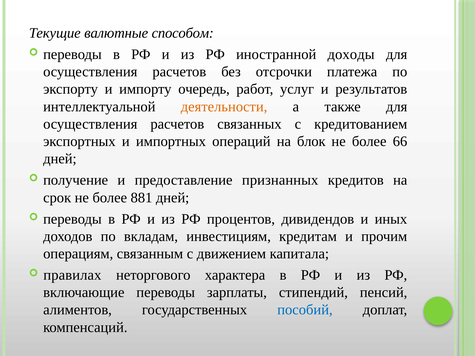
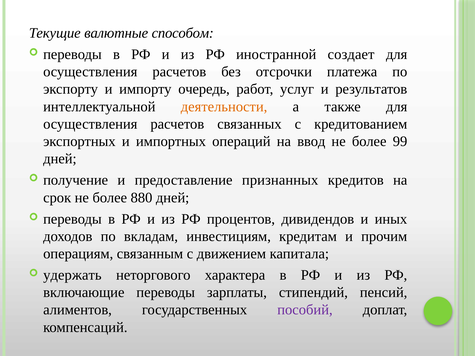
доходы: доходы -> создает (351, 54)
блок: блок -> ввод (311, 142)
66: 66 -> 99 (400, 142)
881: 881 -> 880 (142, 198)
правилах: правилах -> удержать (72, 275)
пособий colour: blue -> purple (305, 310)
